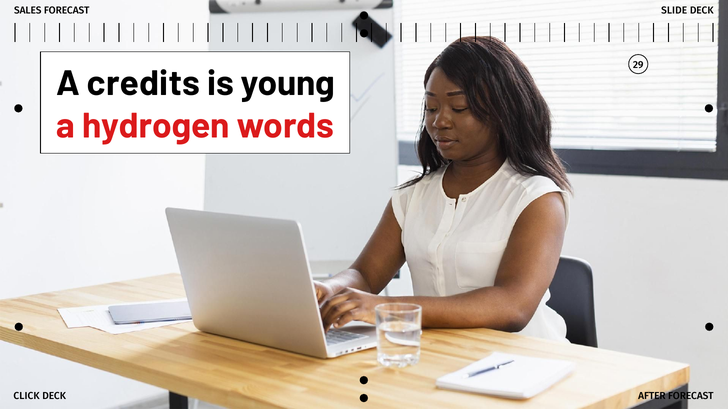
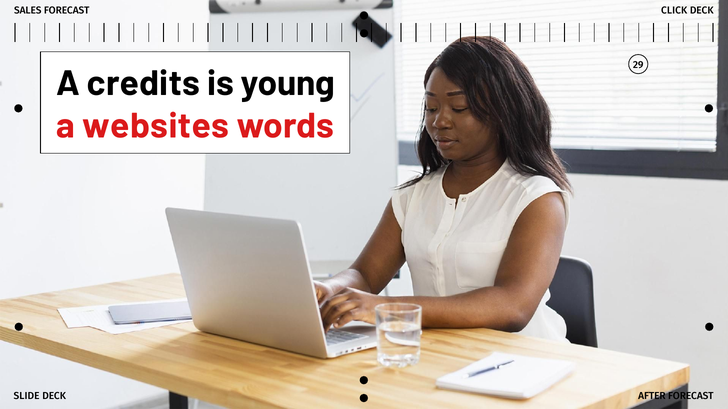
SLIDE: SLIDE -> CLICK (674, 10)
hydrogen: hydrogen -> websites (156, 126)
CLICK: CLICK -> SLIDE (27, 396)
